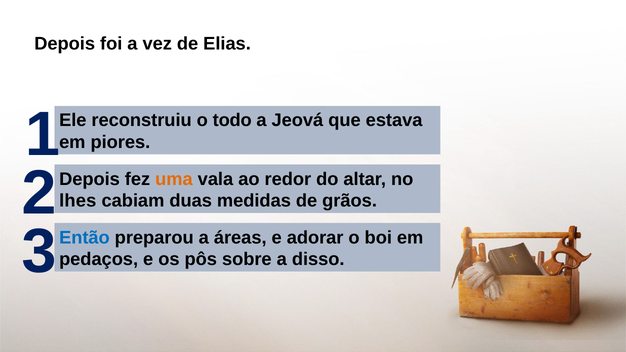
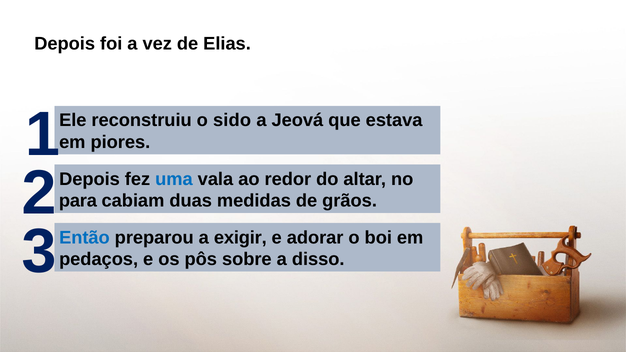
todo: todo -> sido (232, 120)
uma colour: orange -> blue (174, 179)
lhes: lhes -> para (78, 201)
áreas: áreas -> exigir (240, 238)
